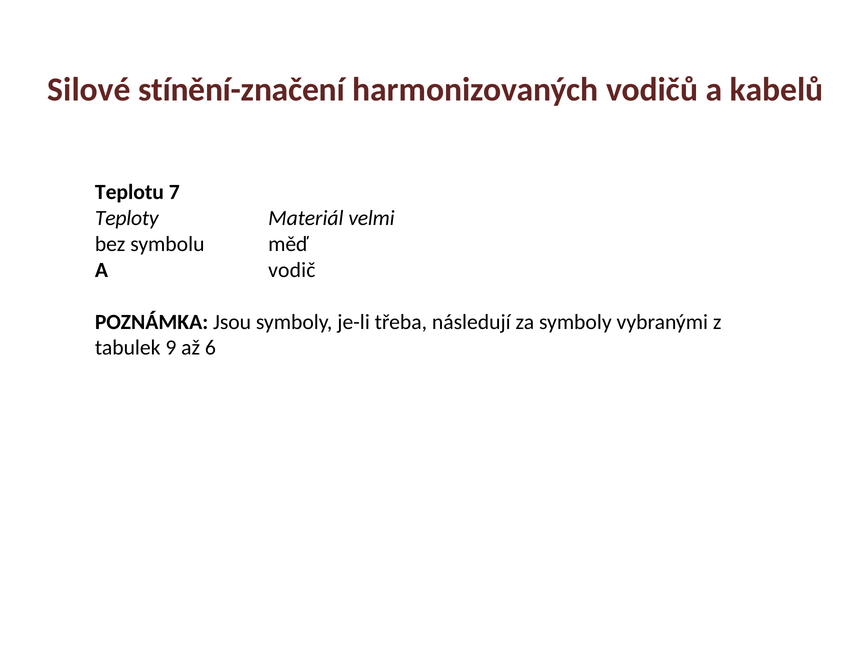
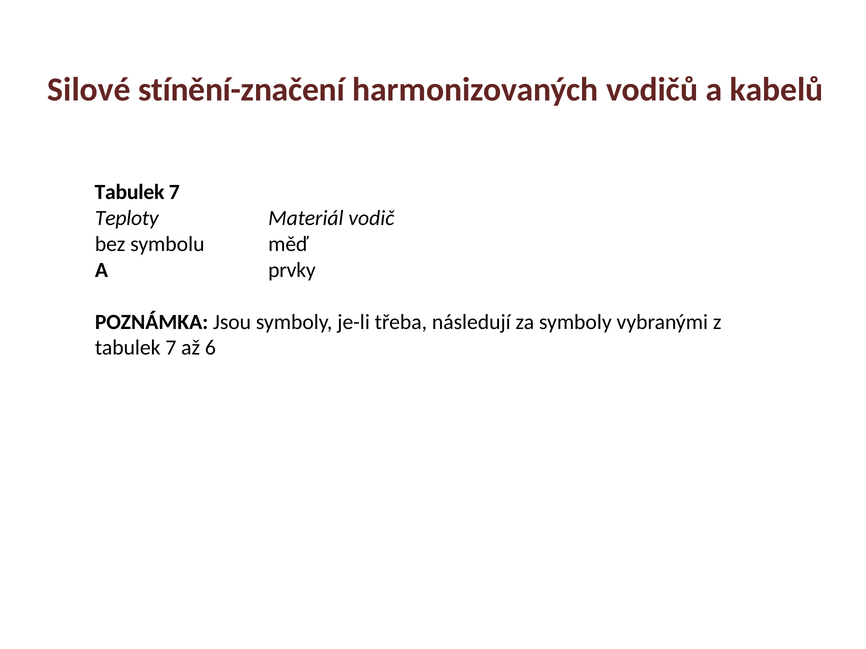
Teplotu: Teplotu -> Tabulek (130, 192)
velmi: velmi -> vodič (371, 218)
vodič: vodič -> prvky (292, 270)
9: 9 -> 7 (171, 348)
